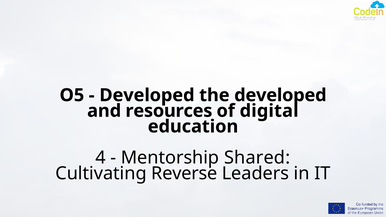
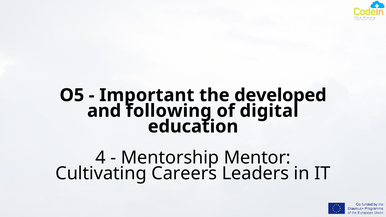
Developed: Developed -> Important (147, 95)
resources: resources -> following (169, 111)
Shared: Shared -> Mentor (257, 158)
Reverse: Reverse -> Careers (184, 173)
